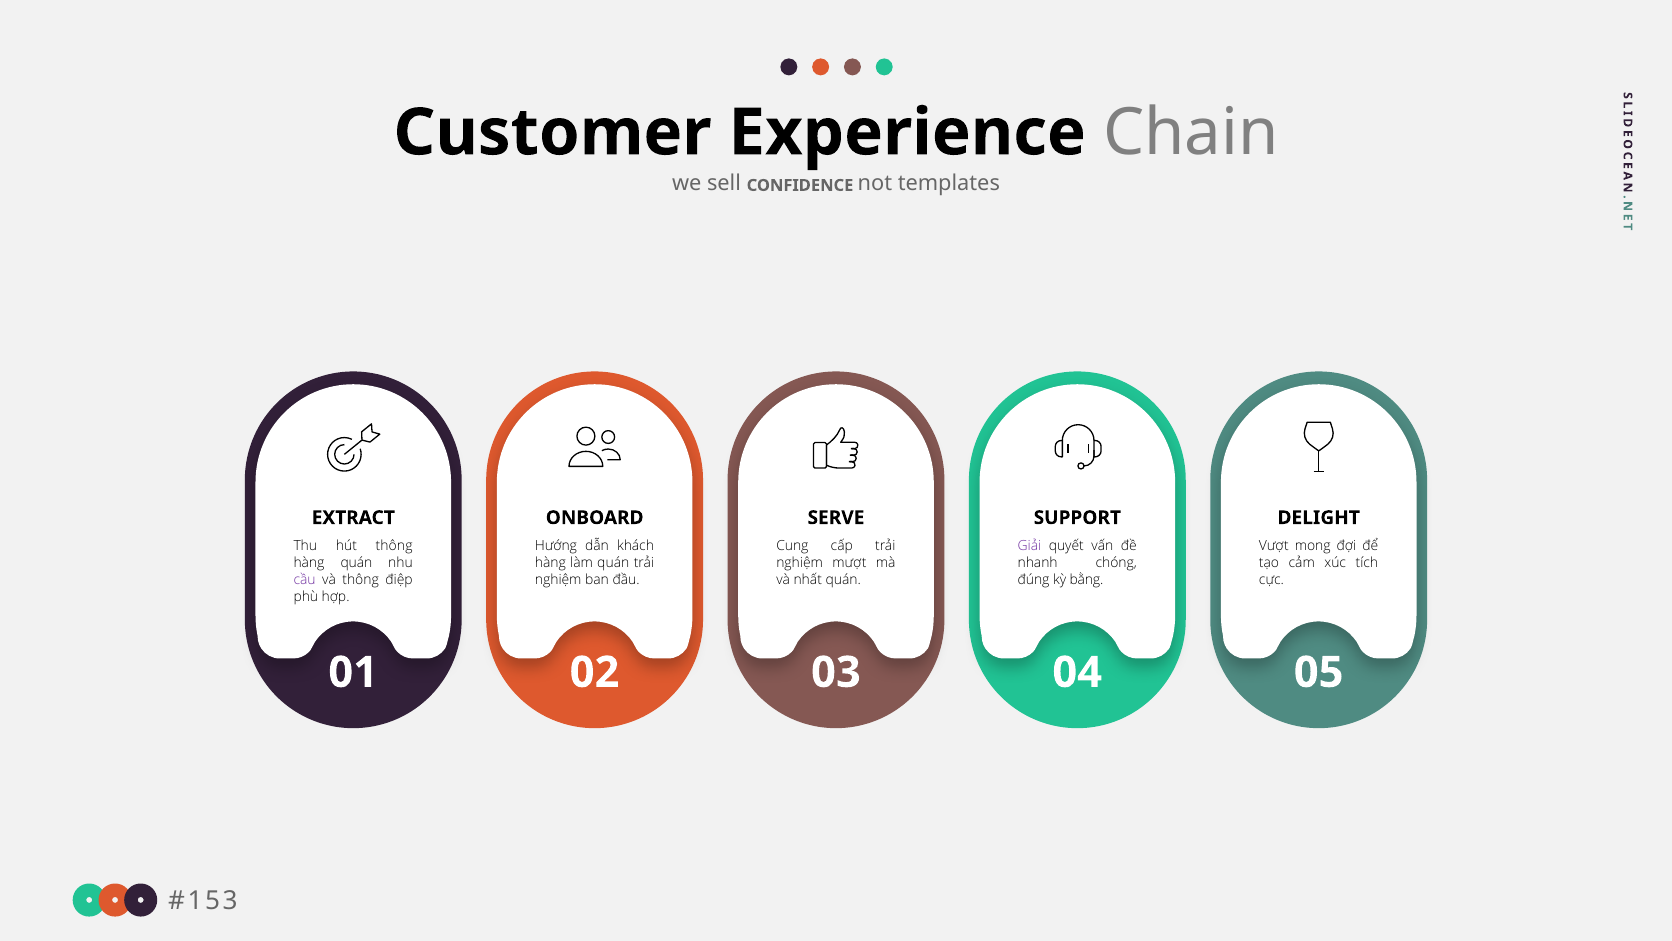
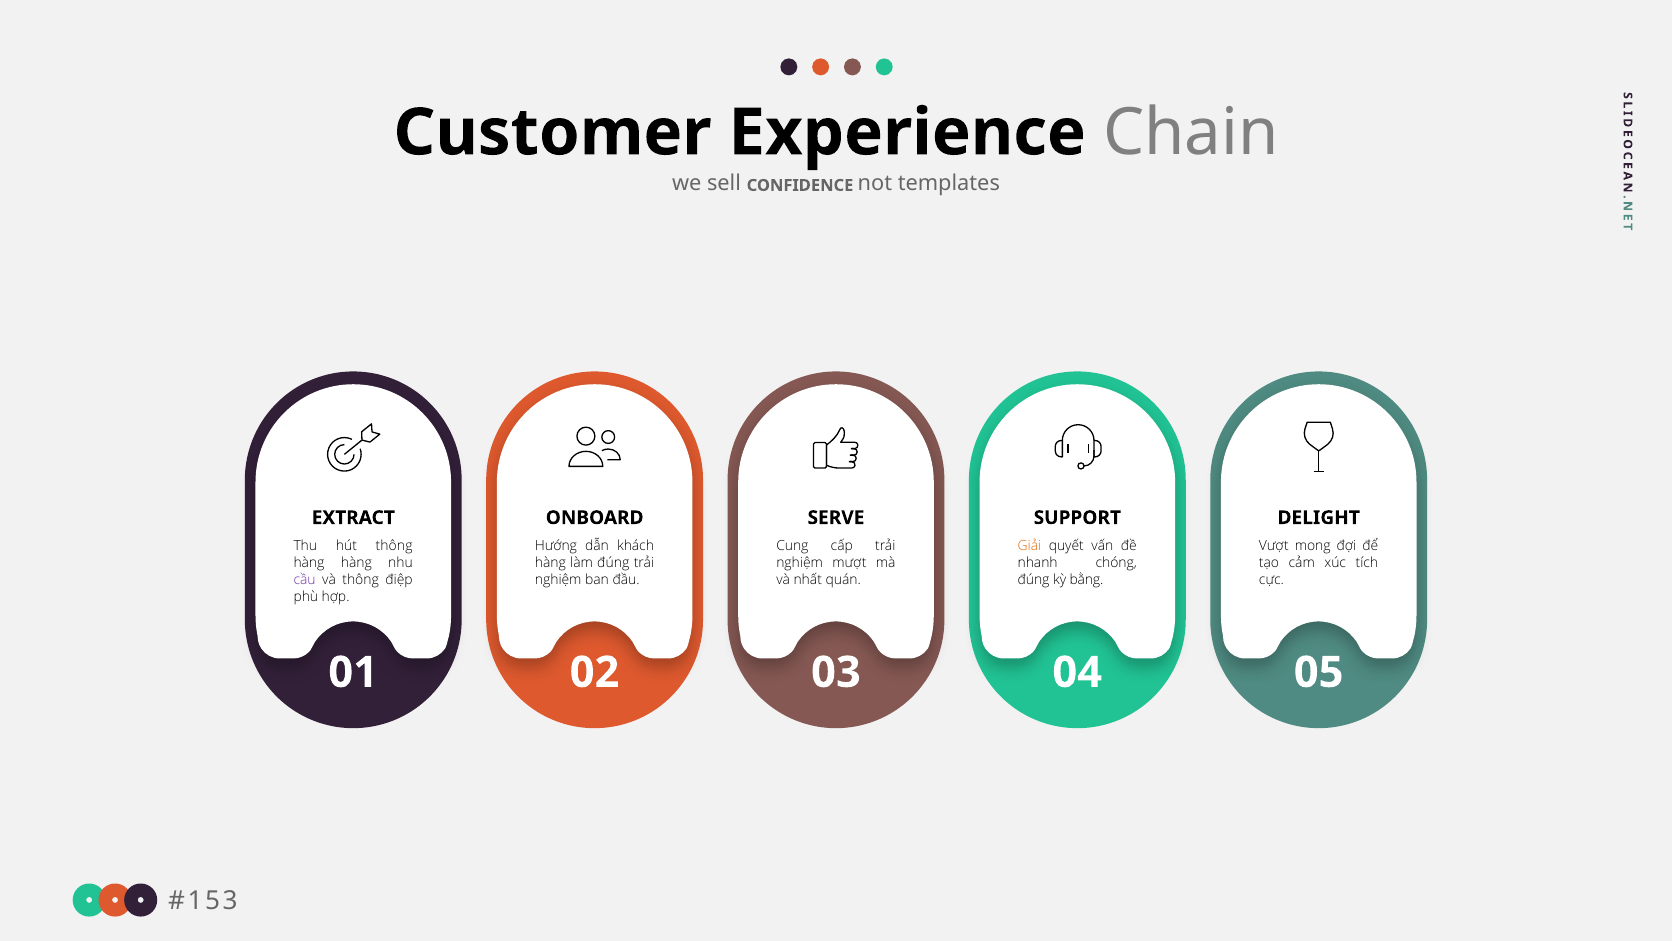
Giải colour: purple -> orange (1029, 546)
hàng quán: quán -> hàng (356, 563)
làm quán: quán -> đúng (613, 563)
